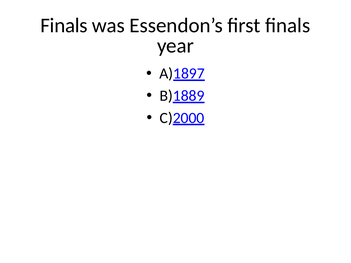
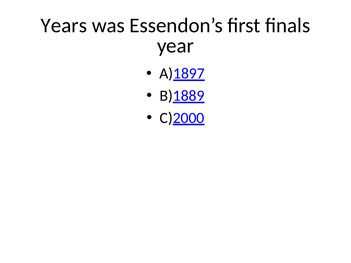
Finals: Finals -> Years (64, 26)
